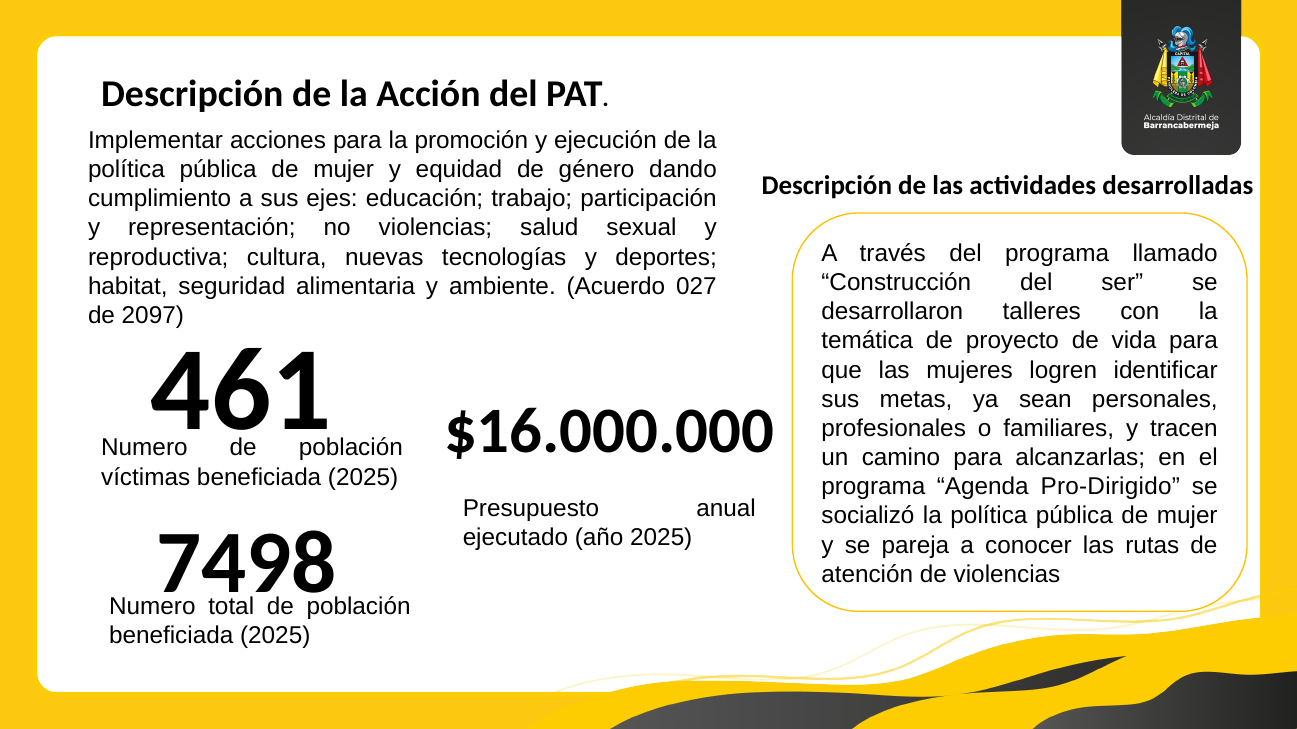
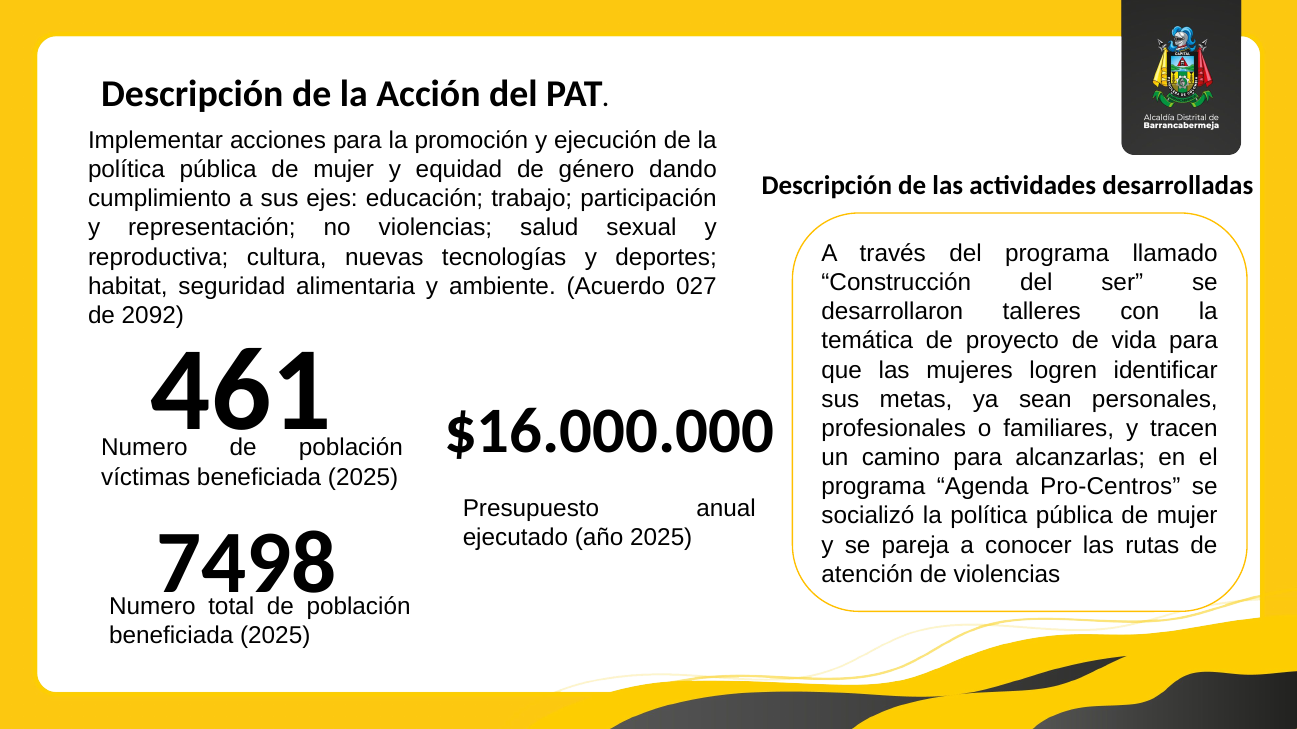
2097: 2097 -> 2092 (153, 316)
Pro-Dirigido: Pro-Dirigido -> Pro-Centros (1110, 487)
